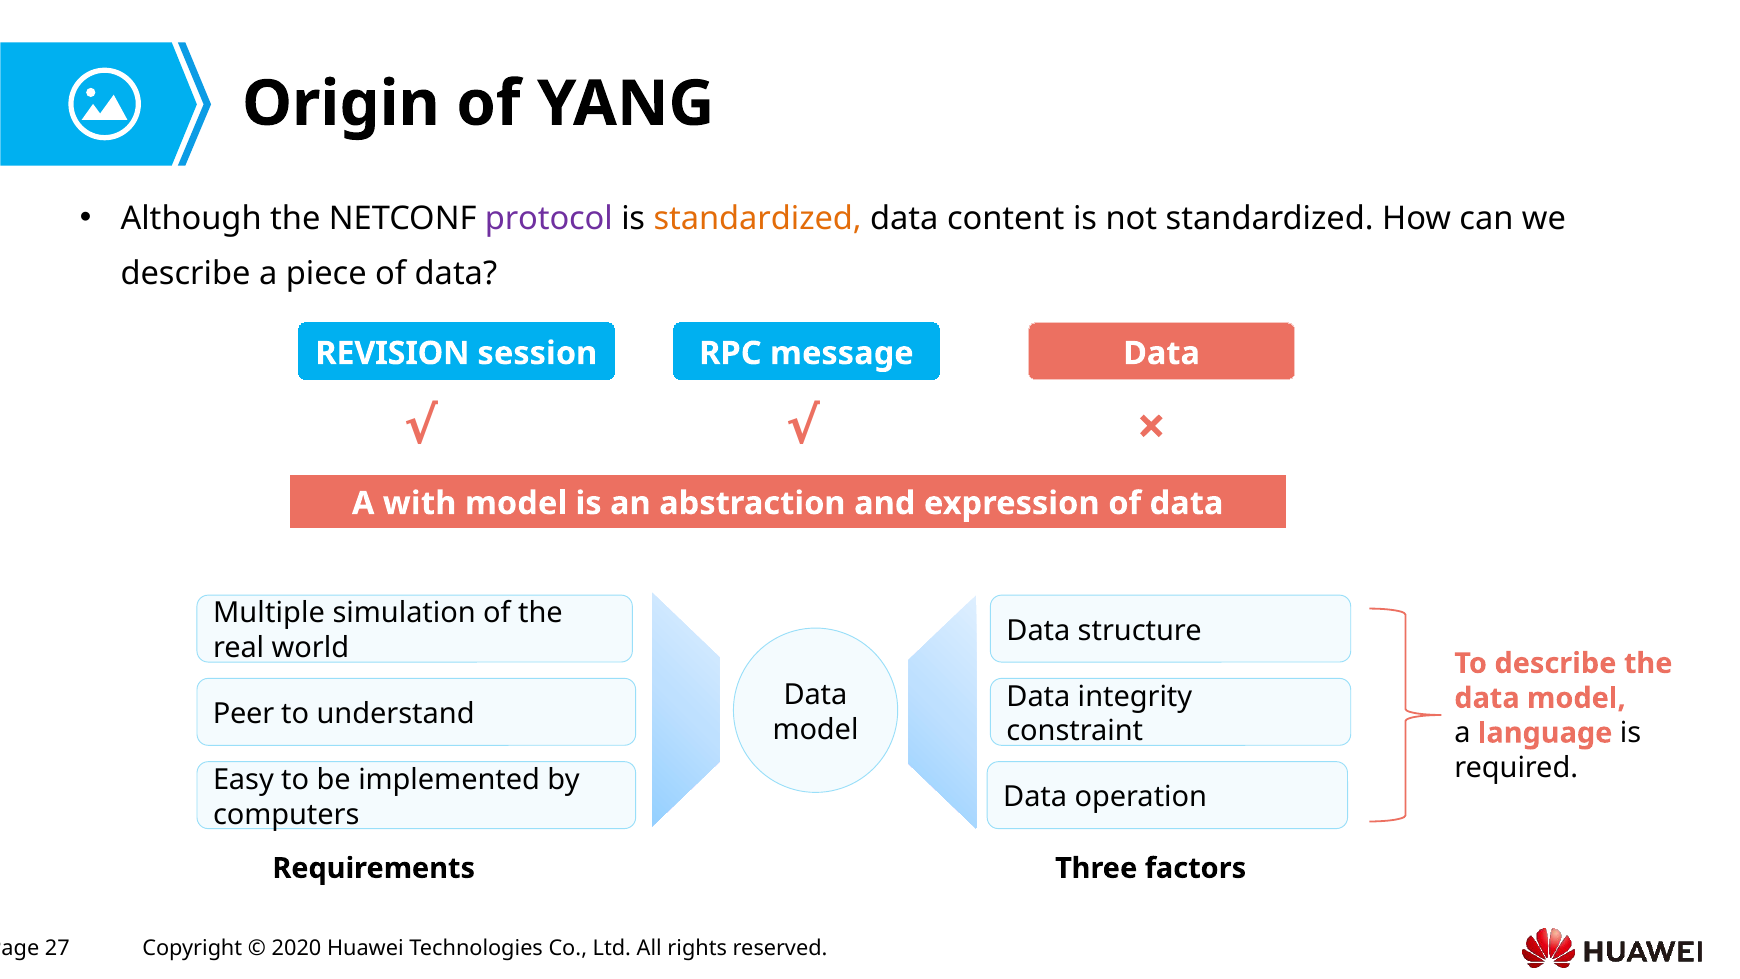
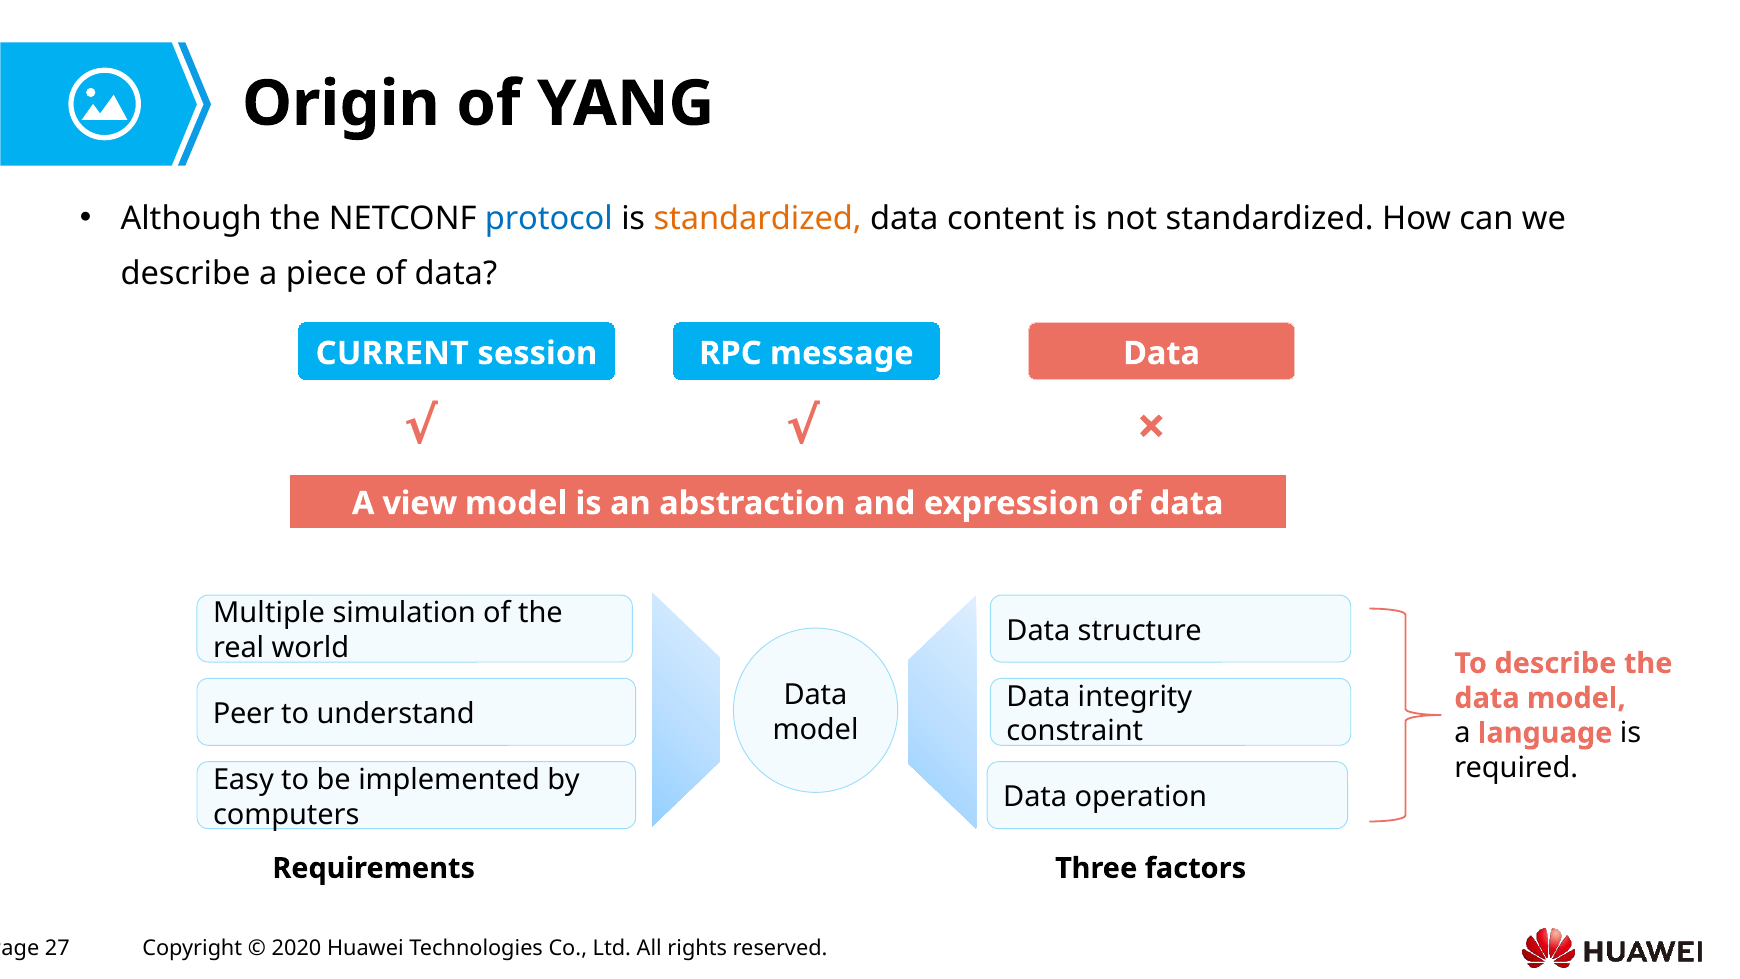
protocol colour: purple -> blue (549, 219)
REVISION: REVISION -> CURRENT (392, 353)
with: with -> view (420, 503)
